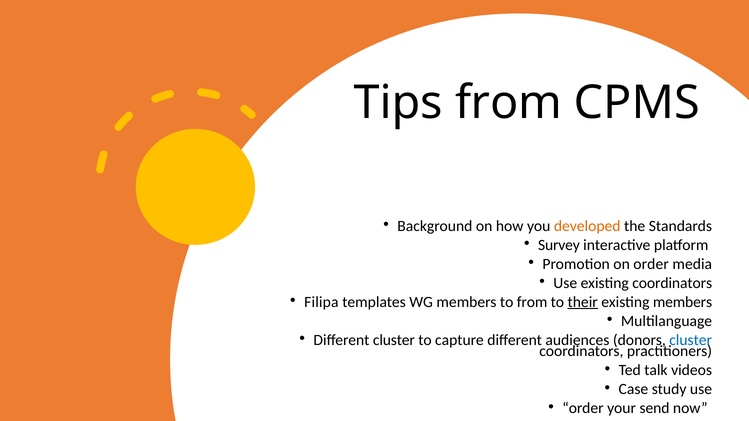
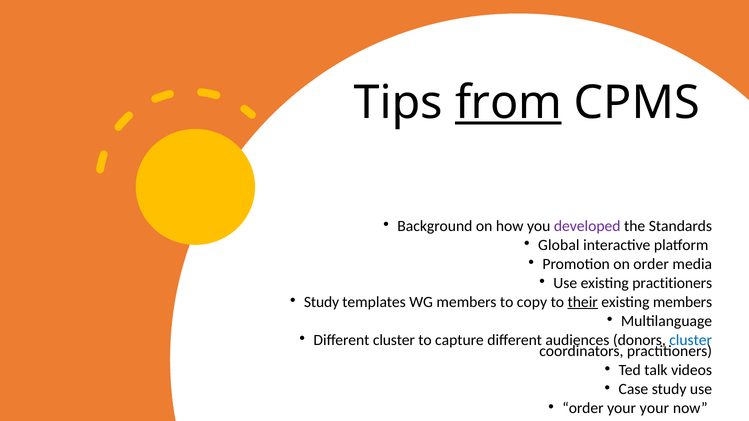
from underline: none -> present (508, 103)
developed colour: orange -> purple (587, 226)
Survey: Survey -> Global (559, 245)
existing coordinators: coordinators -> practitioners (672, 283)
Filipa: Filipa -> Study (322, 302)
to from: from -> copy (532, 302)
your send: send -> your (654, 409)
